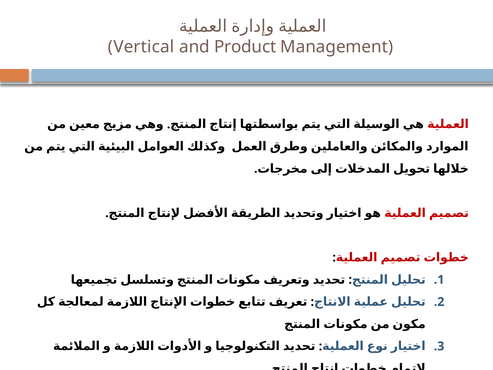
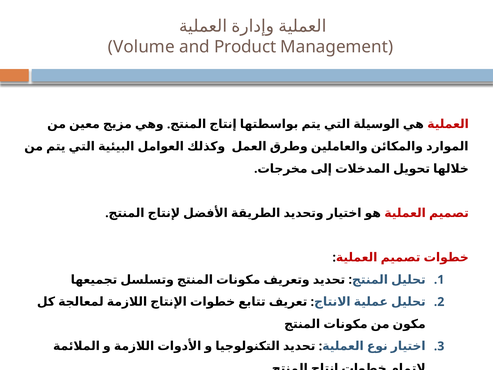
Vertical: Vertical -> Volume (144, 47)
